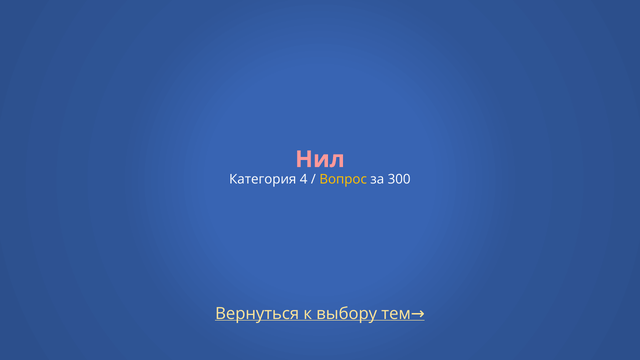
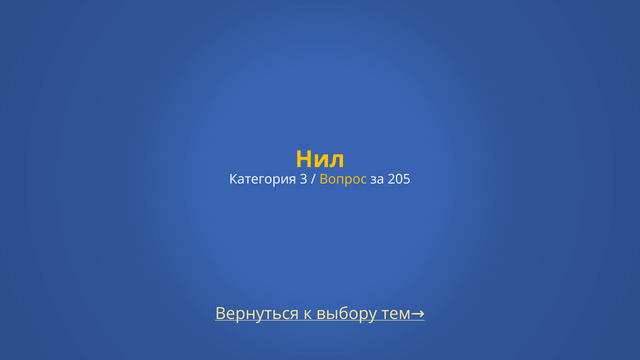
Нил colour: pink -> yellow (320, 159)
4: 4 -> 3 (304, 179)
300: 300 -> 205 (399, 179)
